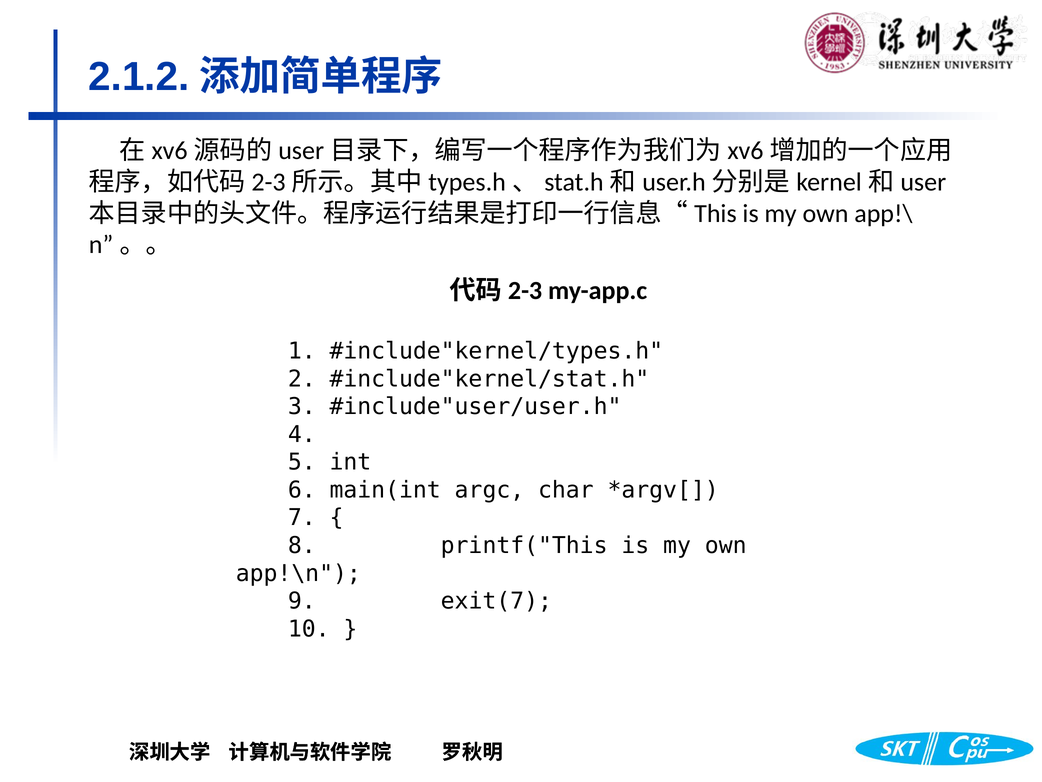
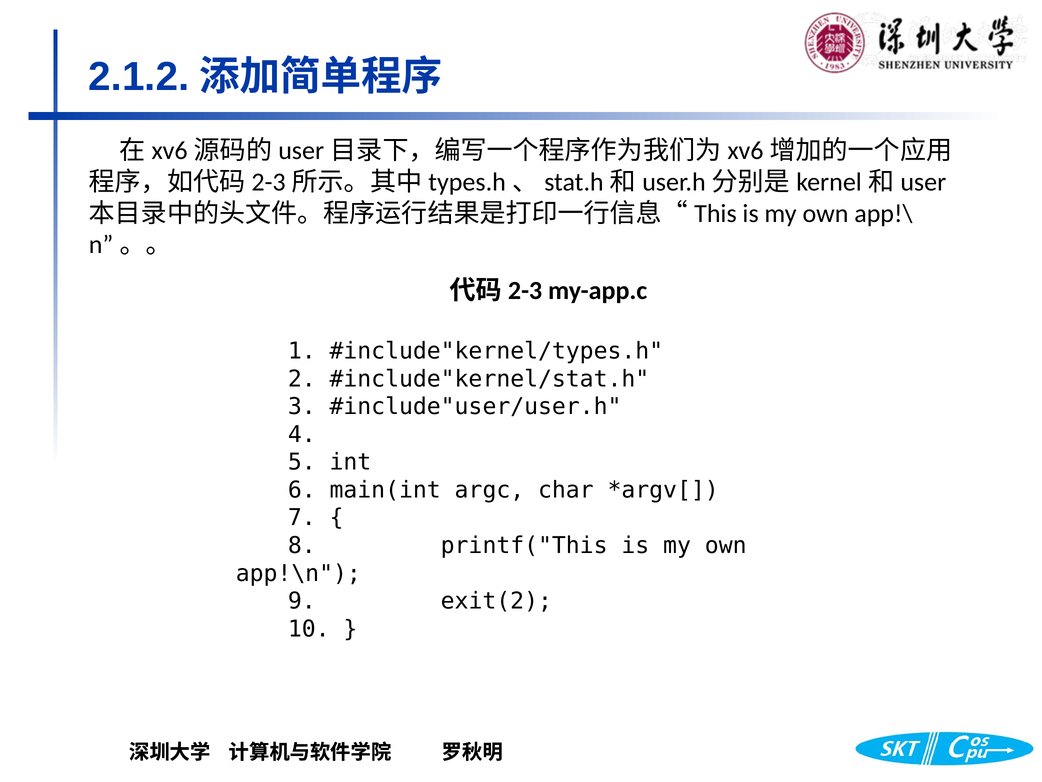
exit(7: exit(7 -> exit(2 (496, 601)
